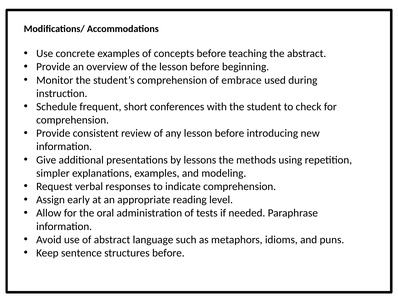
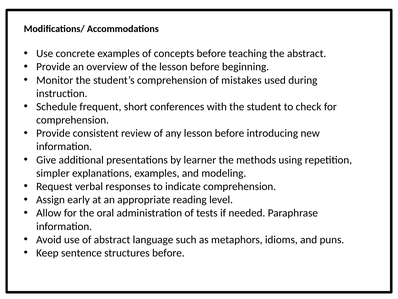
embrace: embrace -> mistakes (241, 80)
lessons: lessons -> learner (200, 160)
